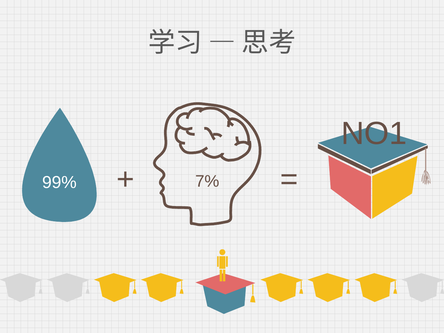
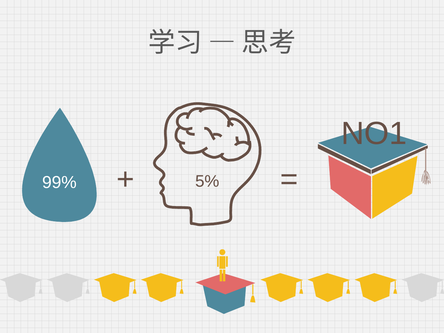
7%: 7% -> 5% (207, 181)
